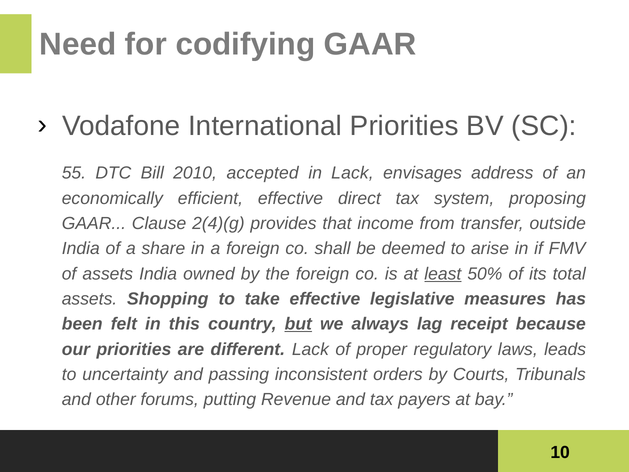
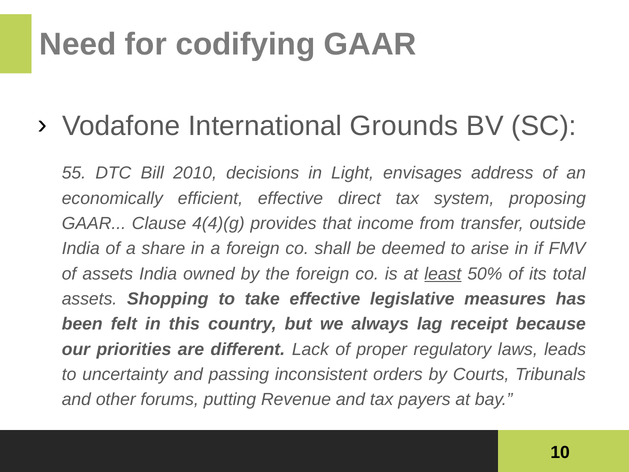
International Priorities: Priorities -> Grounds (404, 126)
accepted: accepted -> decisions (263, 173)
in Lack: Lack -> Light (353, 173)
2(4)(g: 2(4)(g -> 4(4)(g (218, 223)
but underline: present -> none (298, 324)
